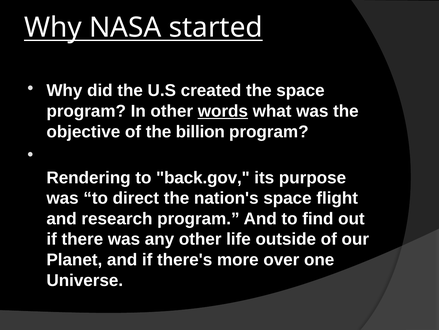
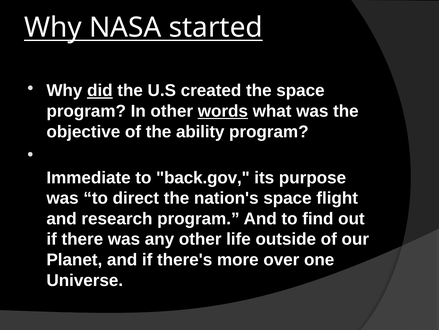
did underline: none -> present (100, 90)
billion: billion -> ability (200, 131)
Rendering: Rendering -> Immediate (89, 177)
